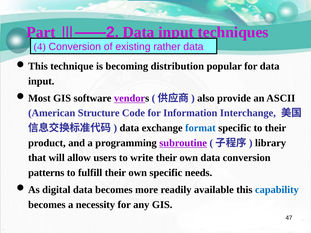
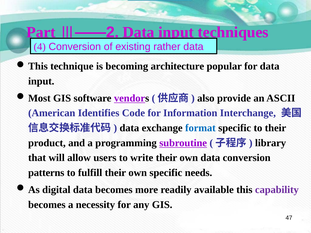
distribution: distribution -> architecture (177, 66)
Structure: Structure -> Identifies (99, 113)
capability colour: blue -> purple (277, 190)
